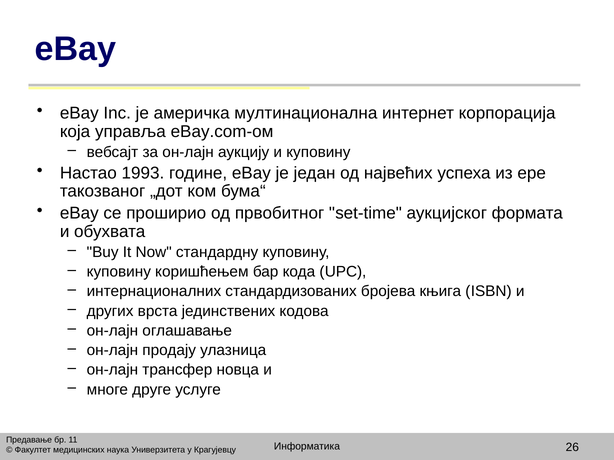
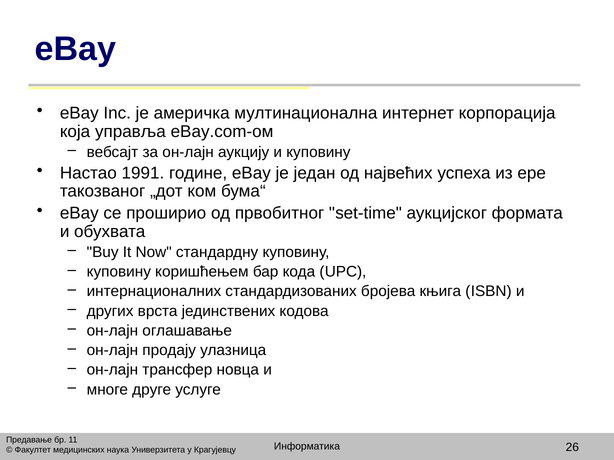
1993: 1993 -> 1991 (143, 173)
